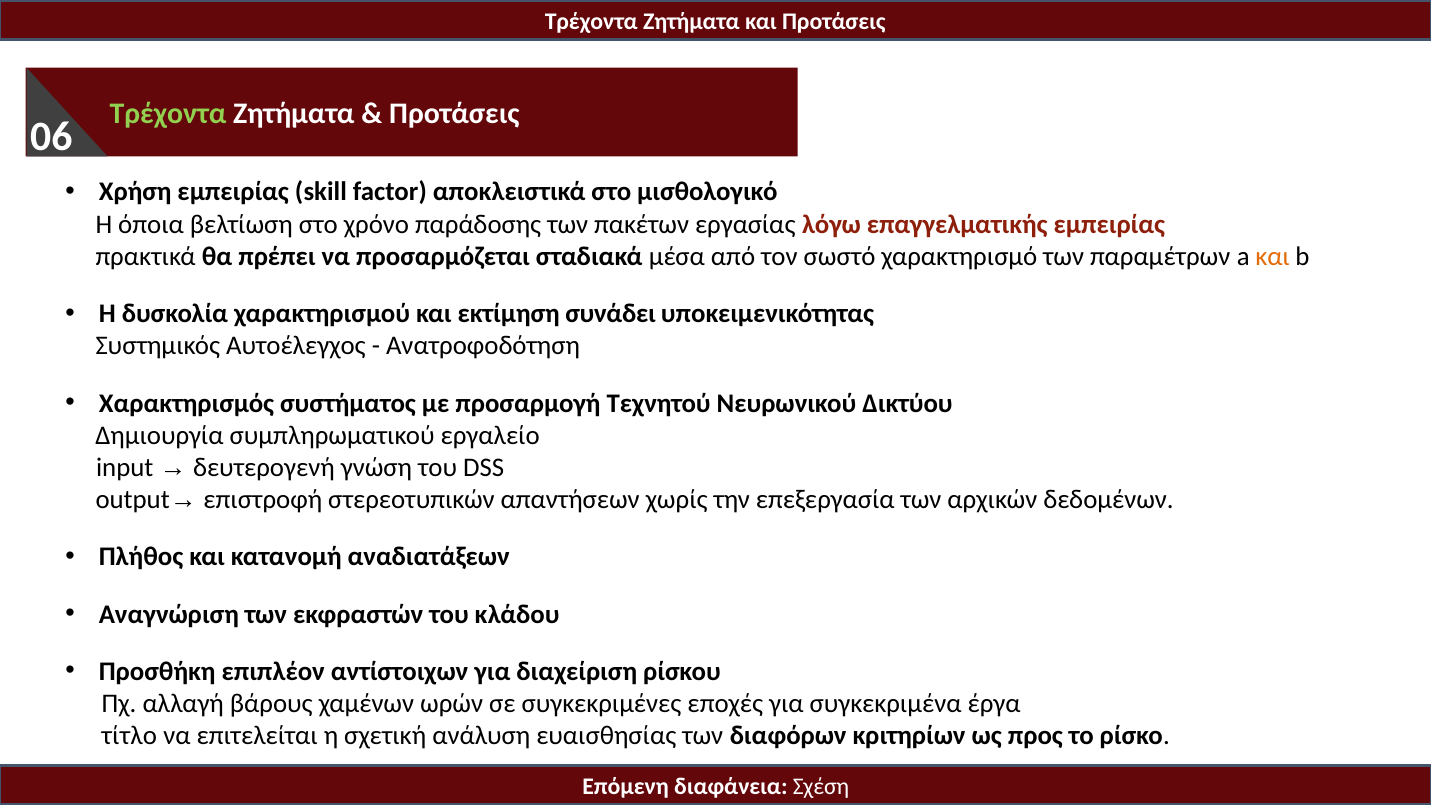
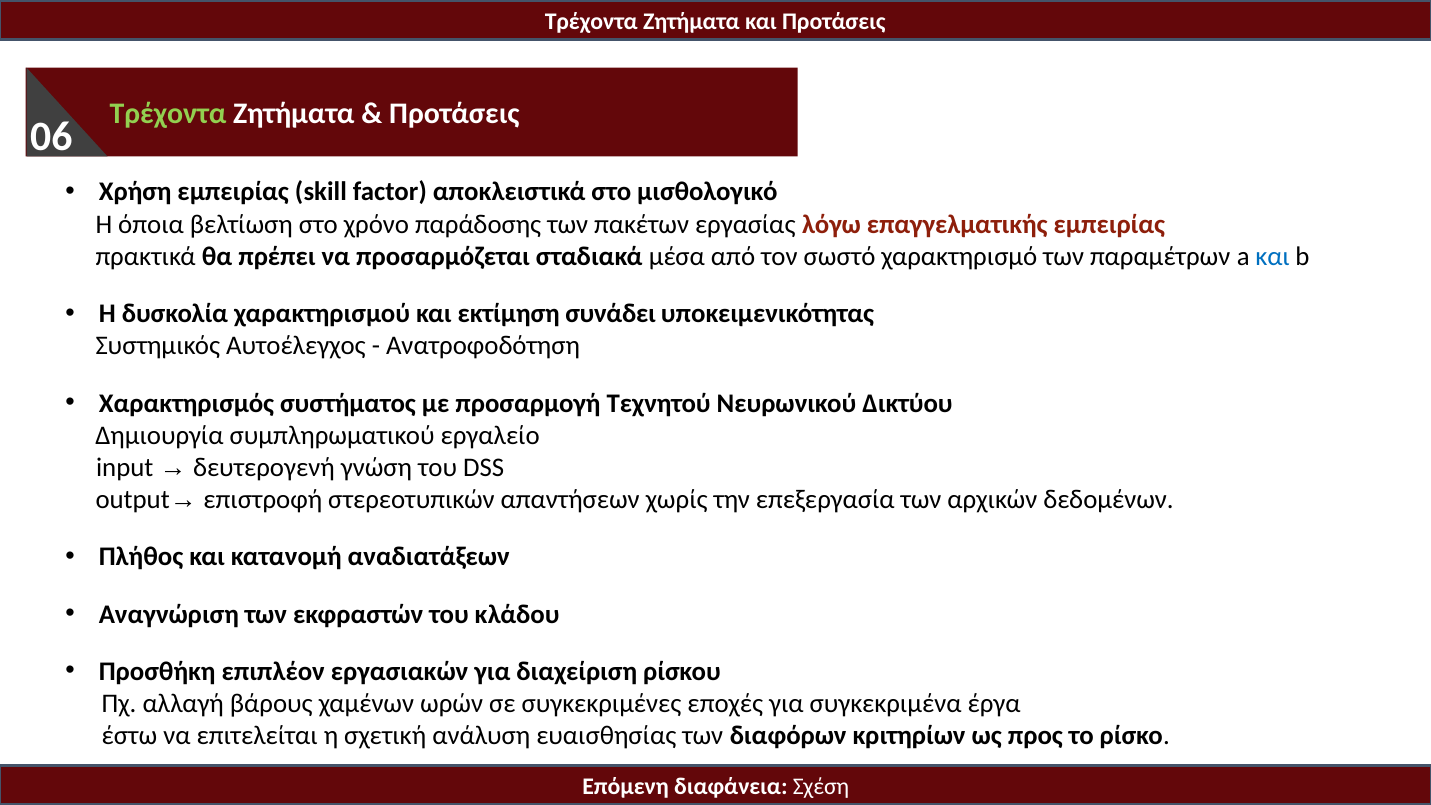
και colour: orange -> blue (1272, 256)
αντίστοιχων: αντίστοιχων -> εργασιακών (400, 672)
τίτλο: τίτλο -> έστω (129, 736)
